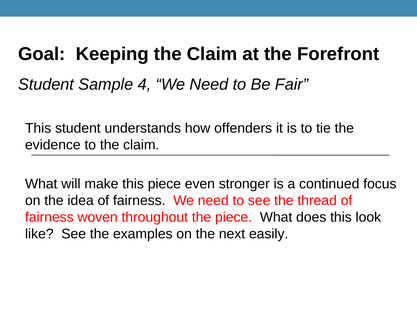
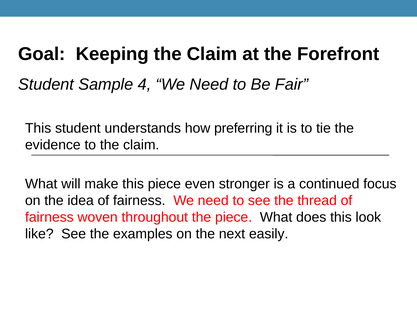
offenders: offenders -> preferring (243, 128)
